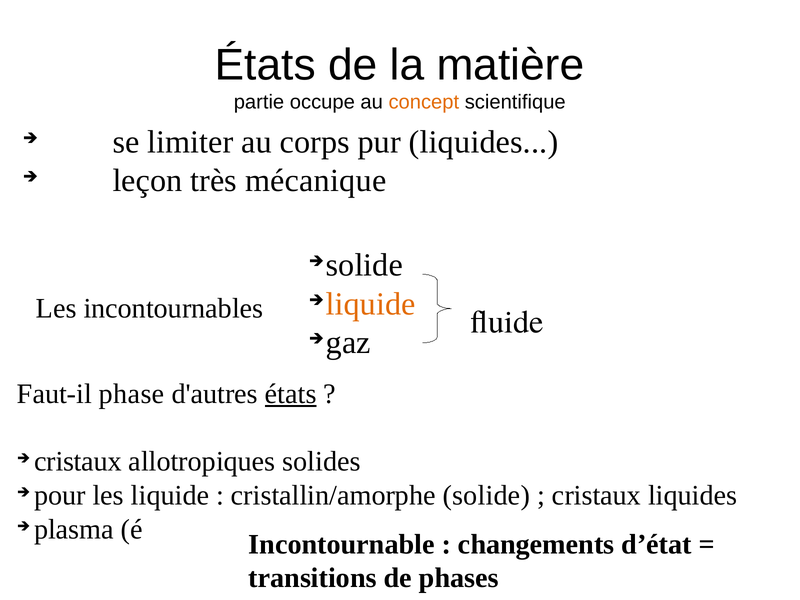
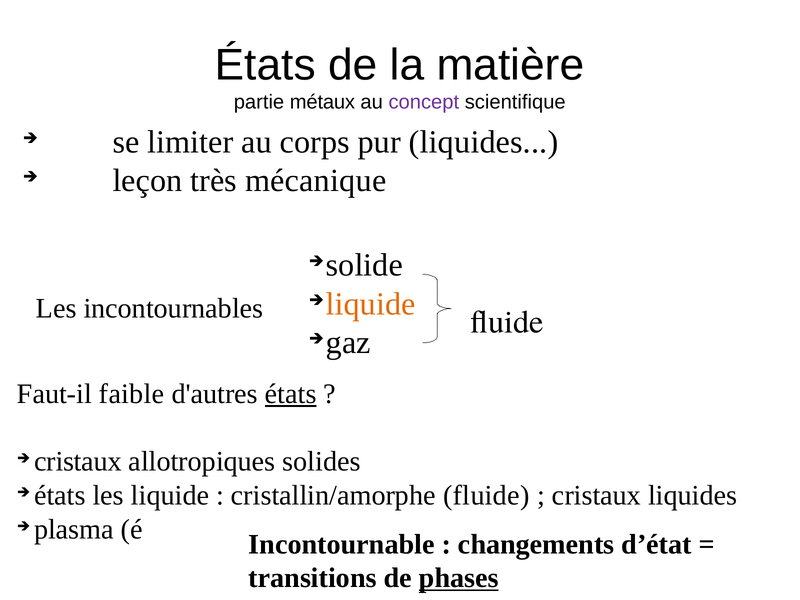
occupe: occupe -> métaux (322, 102)
concept colour: orange -> purple (424, 102)
phase: phase -> faible (132, 394)
pour: pour -> états (60, 496)
cristallin/amorphe solide: solide -> fluide (486, 496)
phases underline: none -> present (459, 578)
